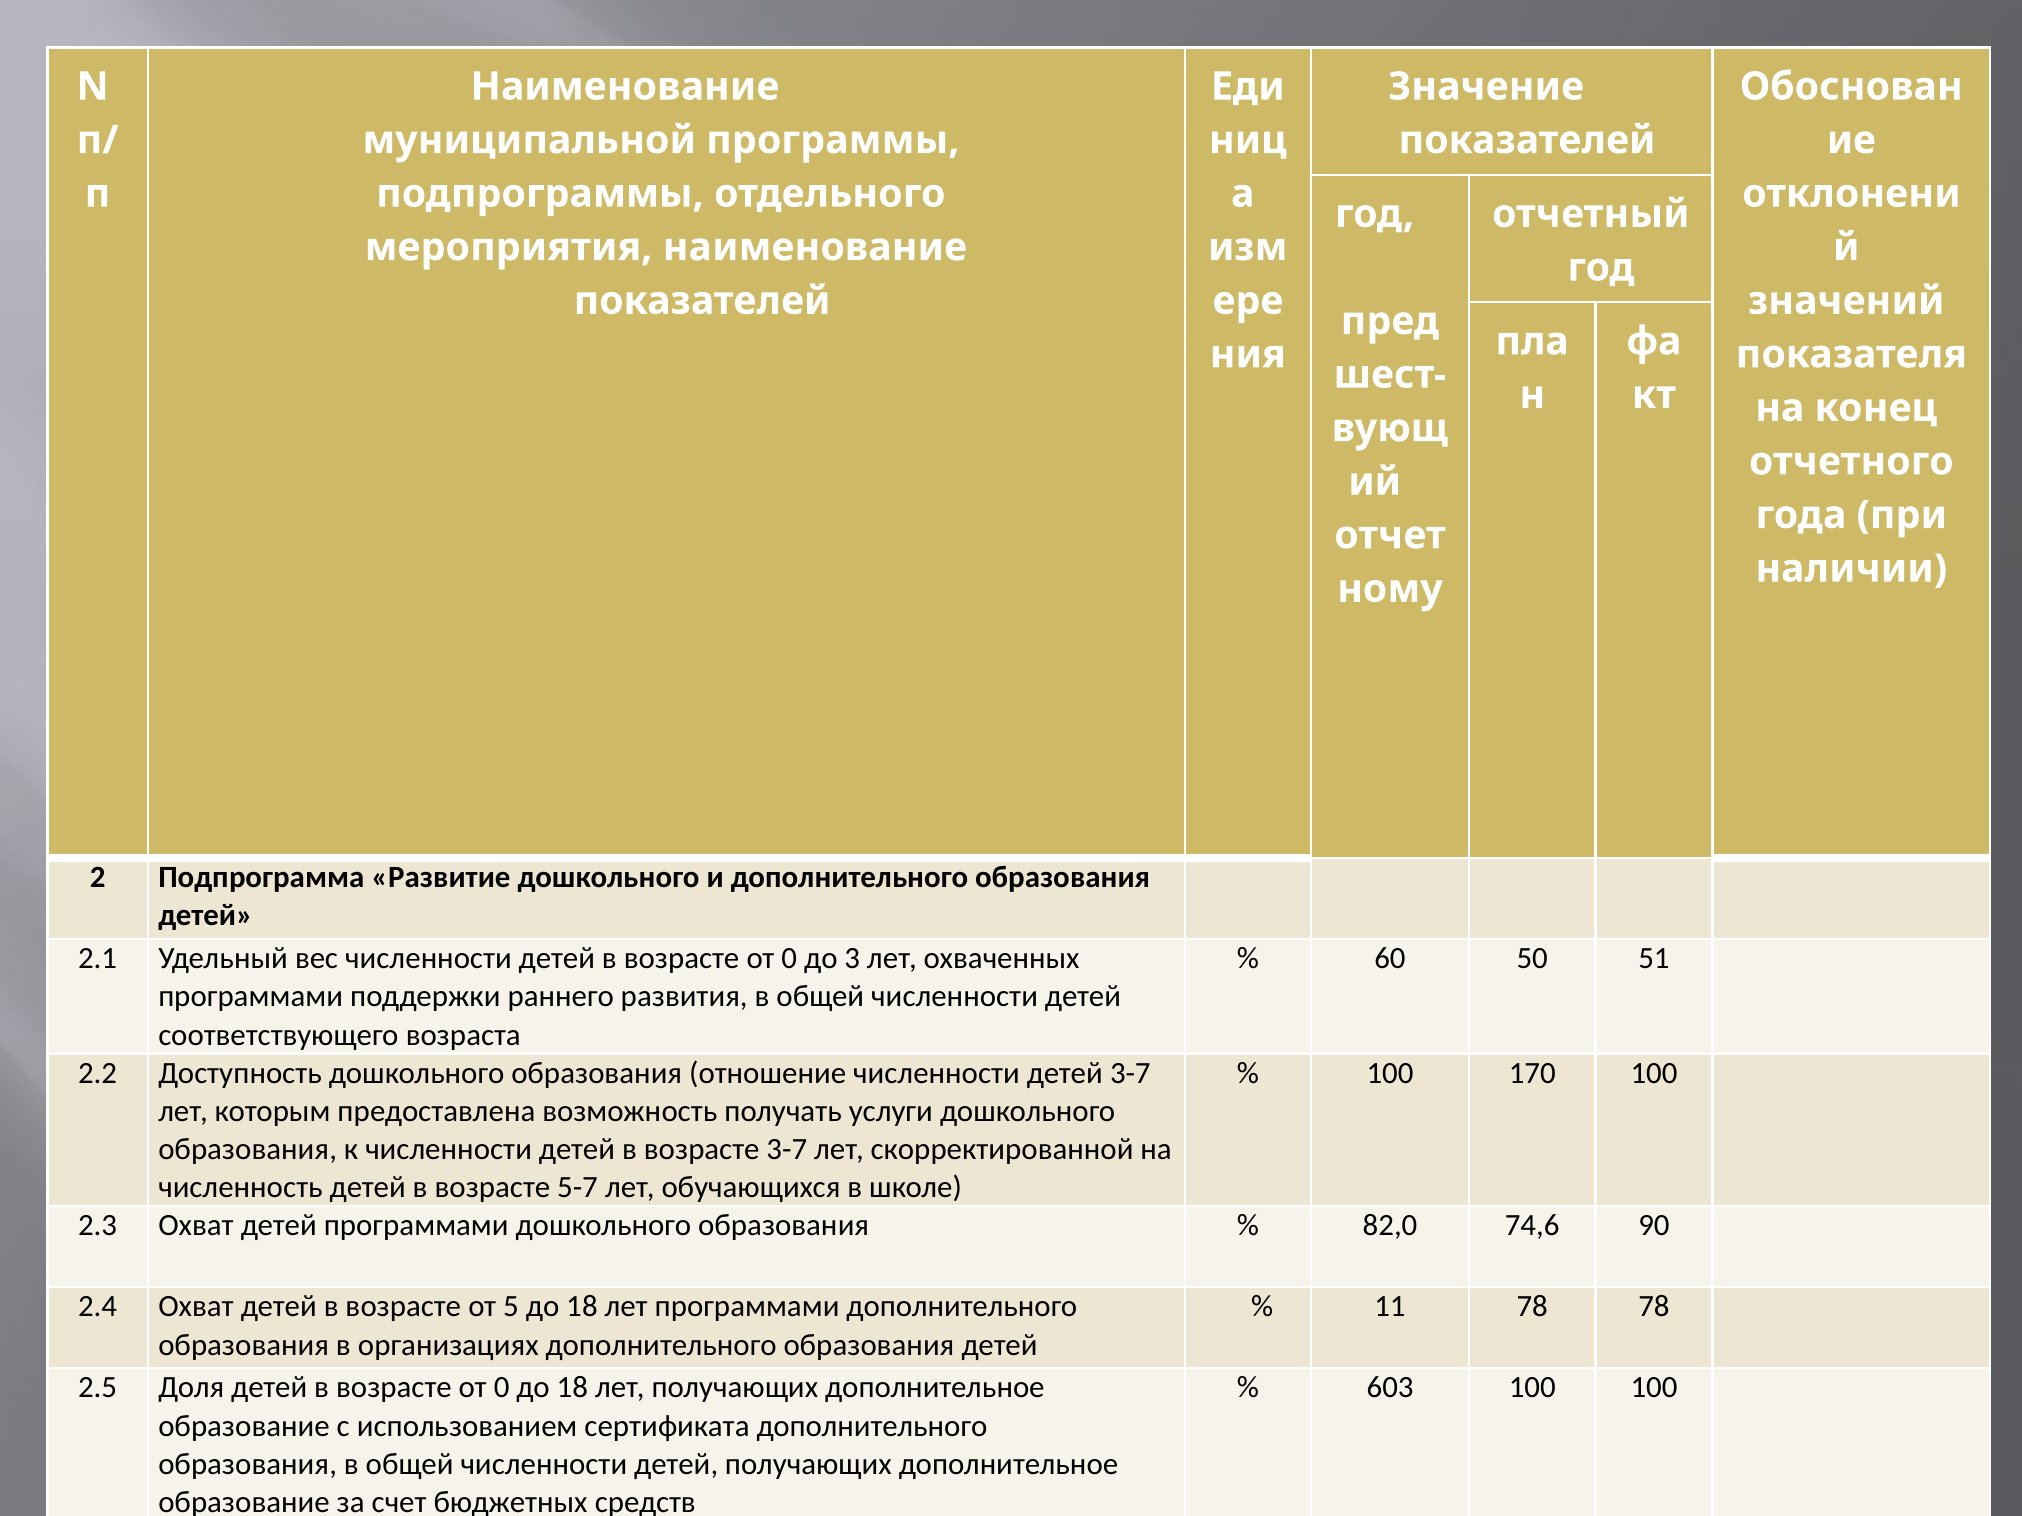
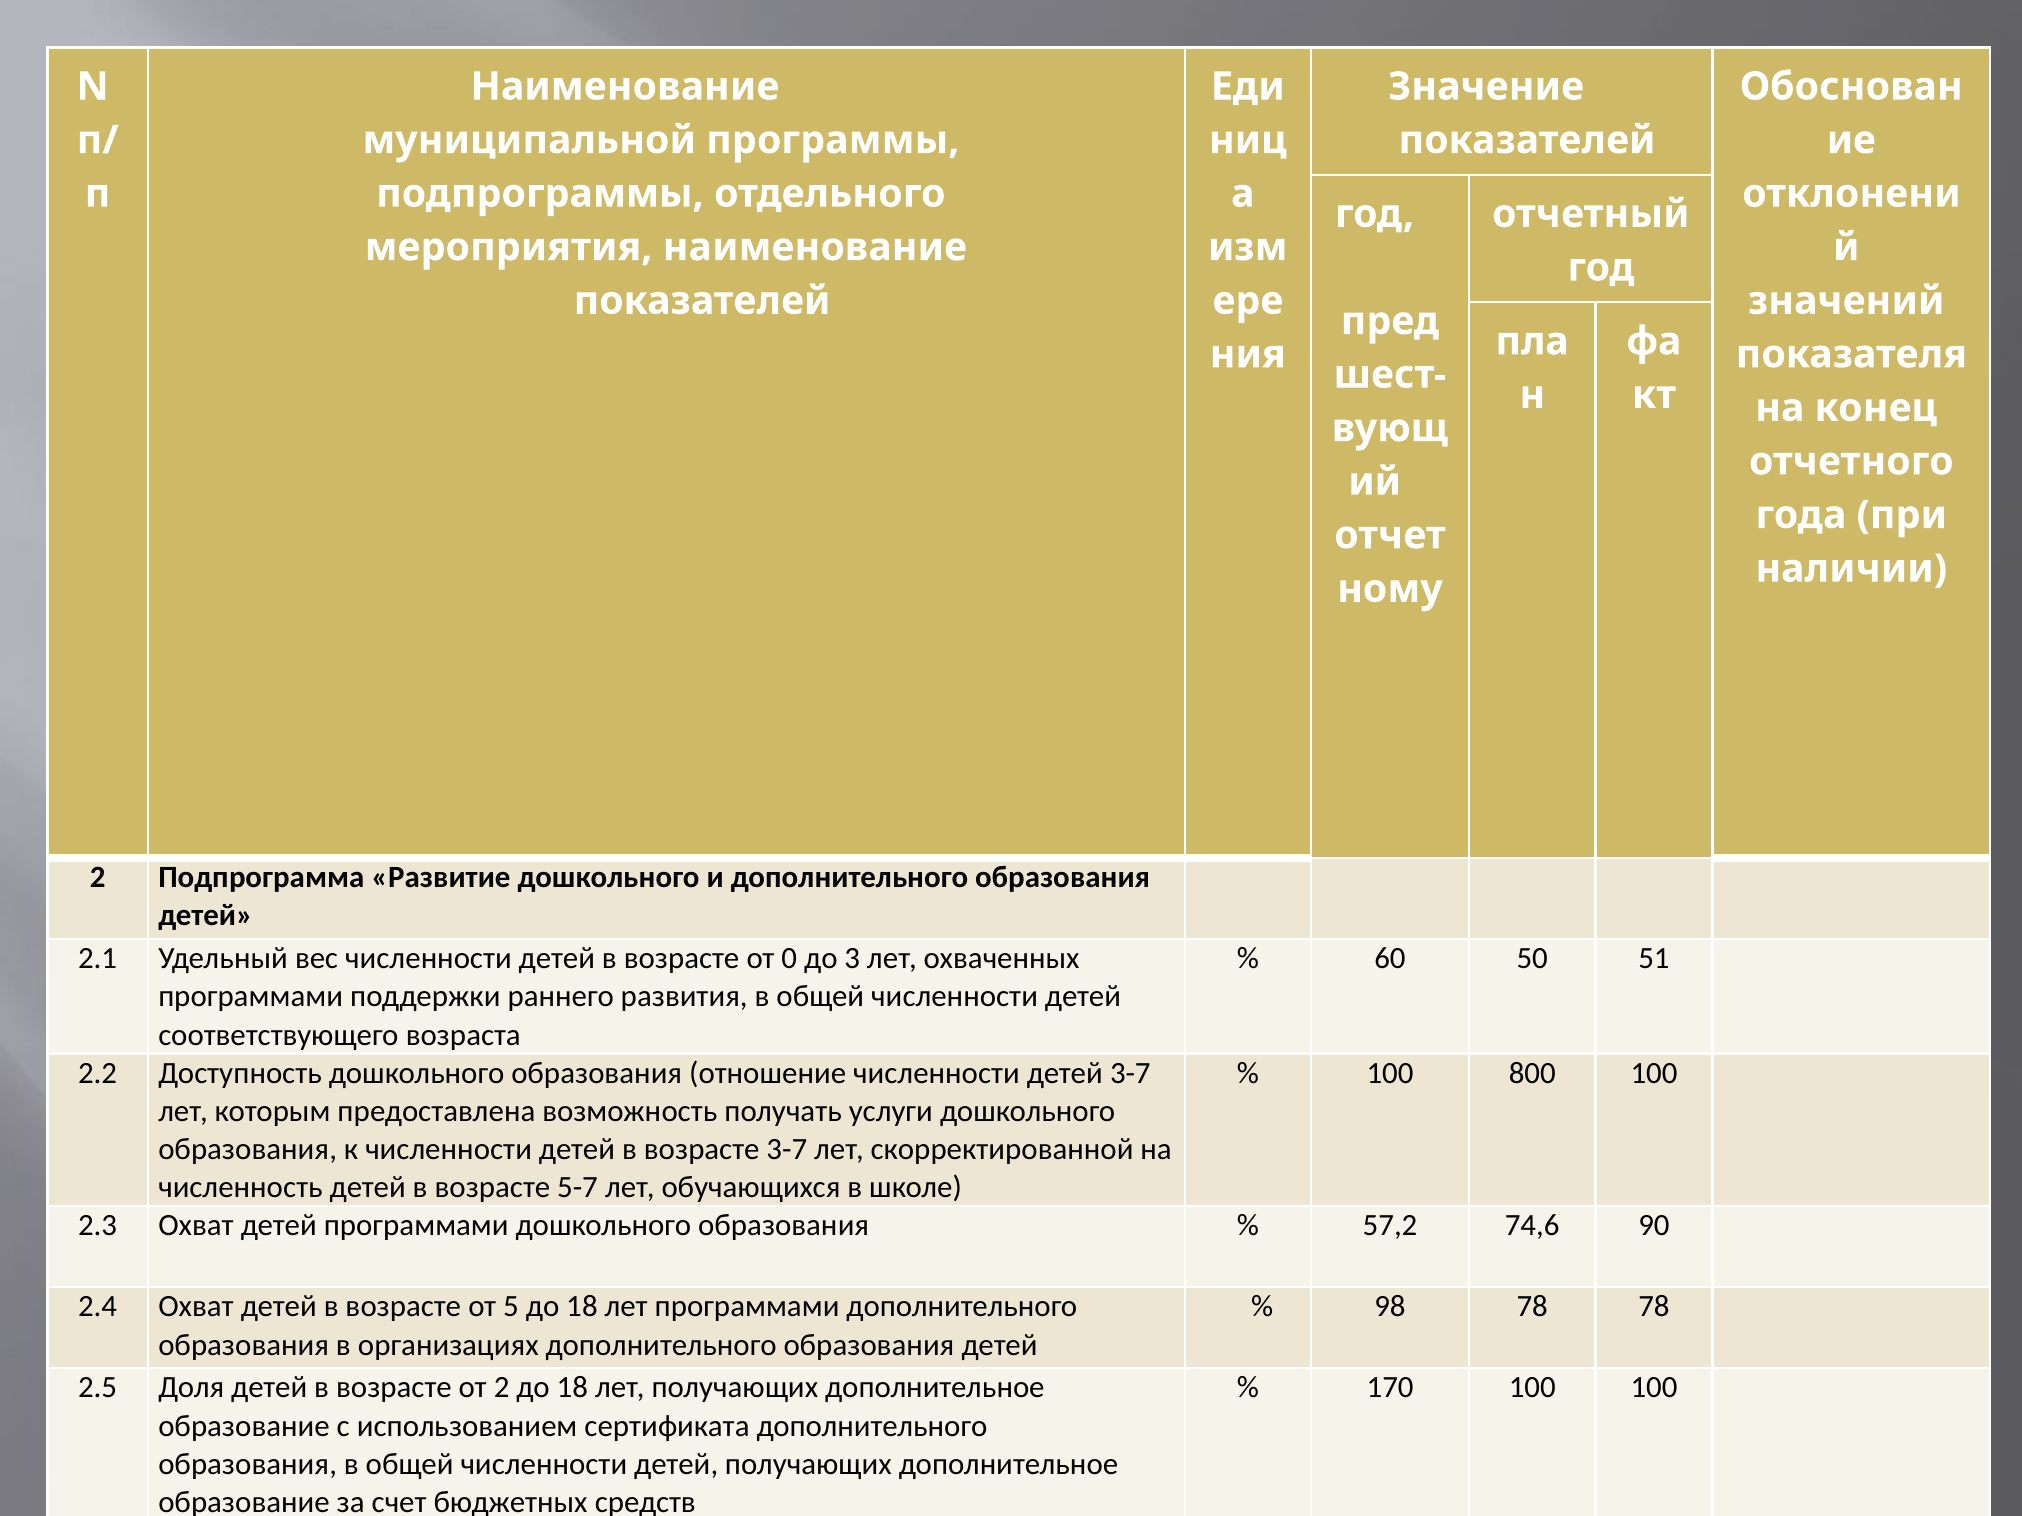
170: 170 -> 800 (1532, 1073)
82,0: 82,0 -> 57,2 (1390, 1226)
11: 11 -> 98 (1390, 1307)
0: 0 -> 2 (502, 1388)
603: 603 -> 170 (1390, 1388)
